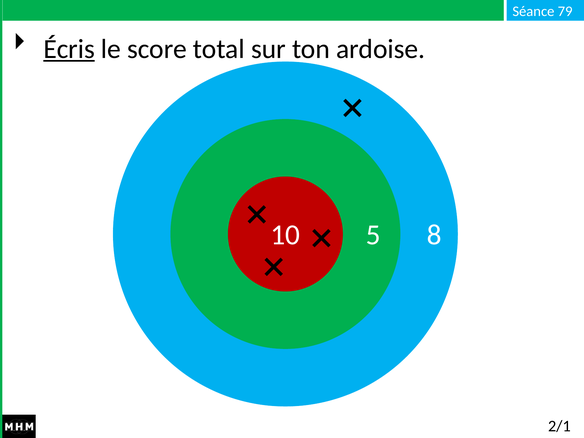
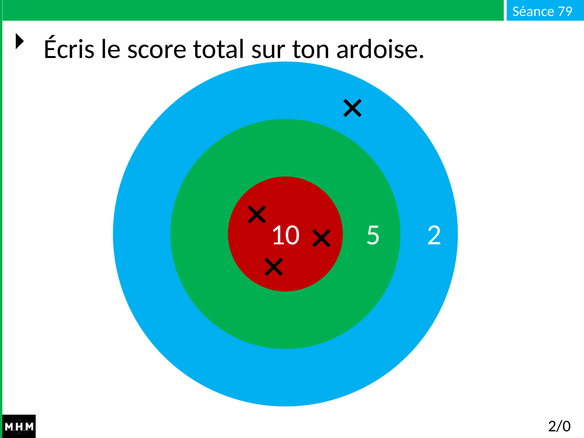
Écris underline: present -> none (69, 49)
8: 8 -> 2 (434, 235)
2/1: 2/1 -> 2/0 (559, 426)
